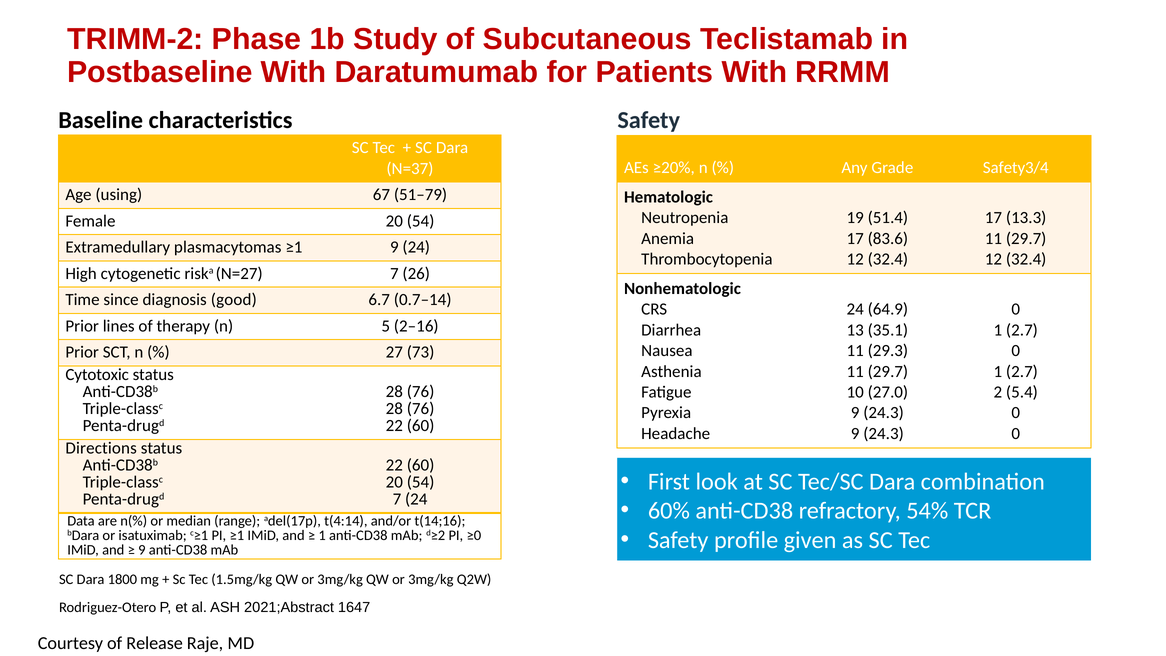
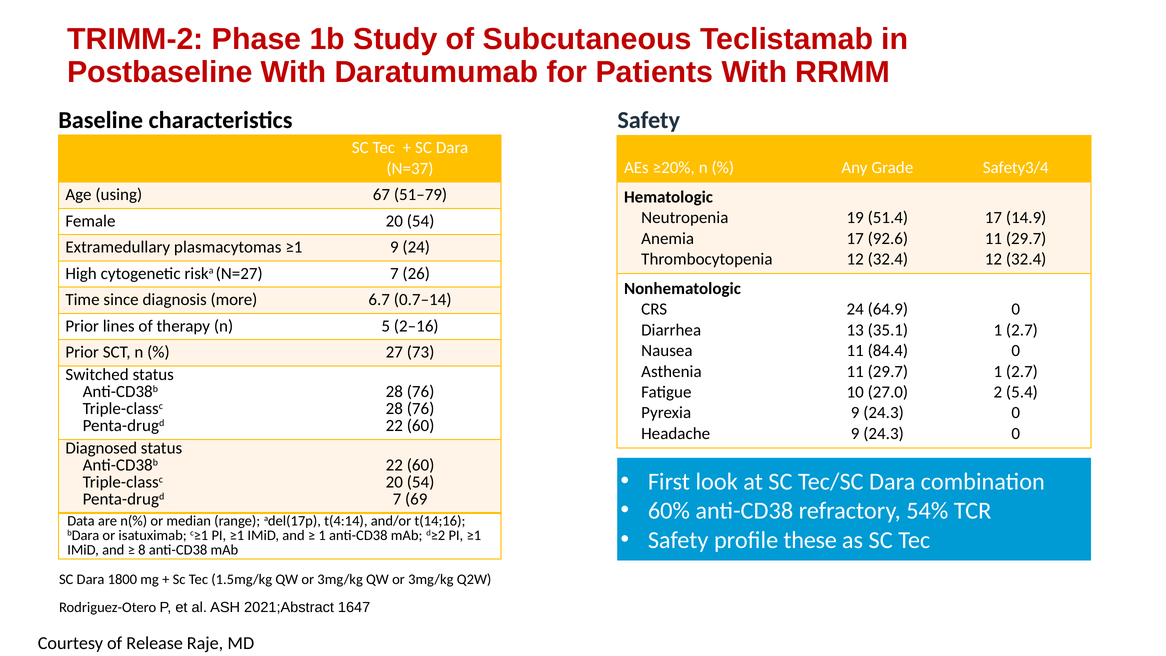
13.3: 13.3 -> 14.9 (1026, 218)
83.6: 83.6 -> 92.6 (888, 238)
good: good -> more (234, 300)
29.3: 29.3 -> 84.4 (888, 351)
Cytotoxic: Cytotoxic -> Switched (97, 375)
Directions: Directions -> Diagnosed (101, 448)
7 24: 24 -> 69 (416, 499)
given: given -> these (810, 540)
d≥2 PI ≥0: ≥0 -> ≥1 (474, 535)
9: 9 -> 8 (142, 550)
